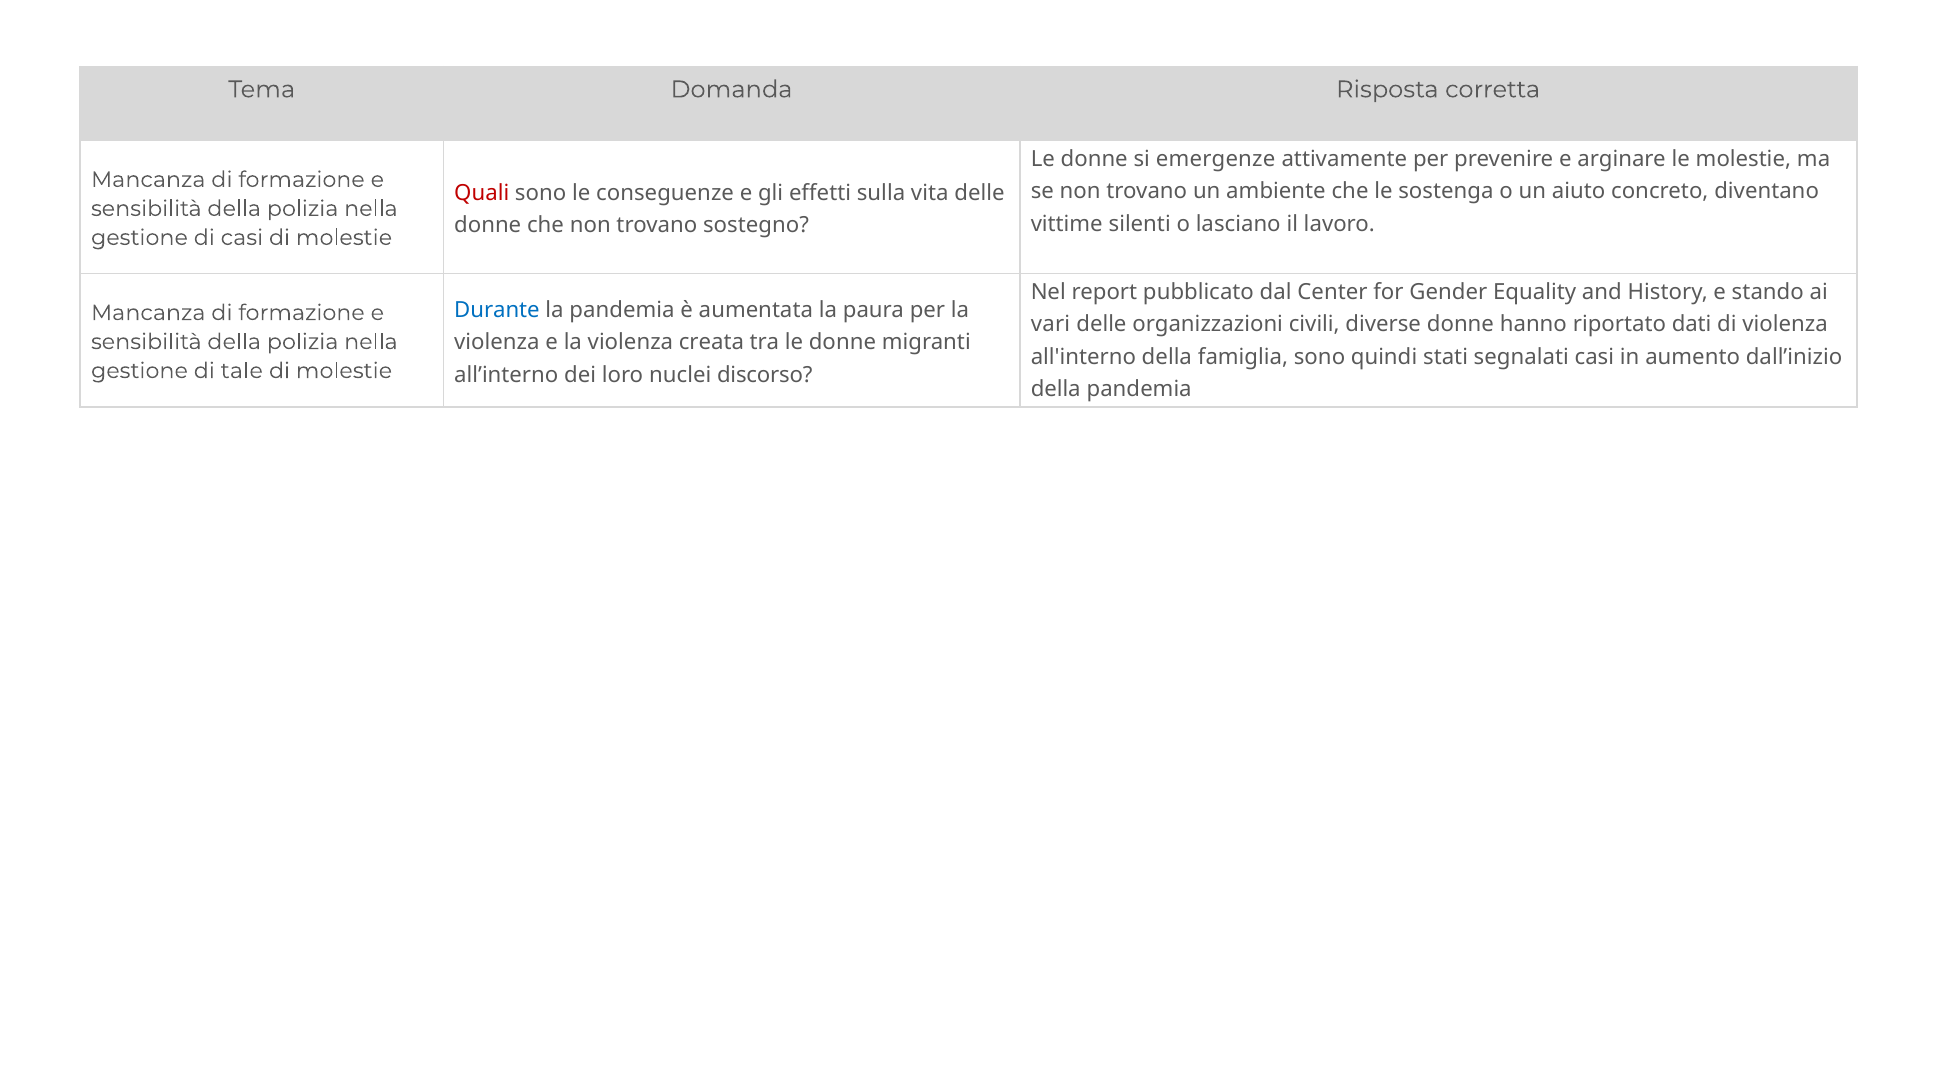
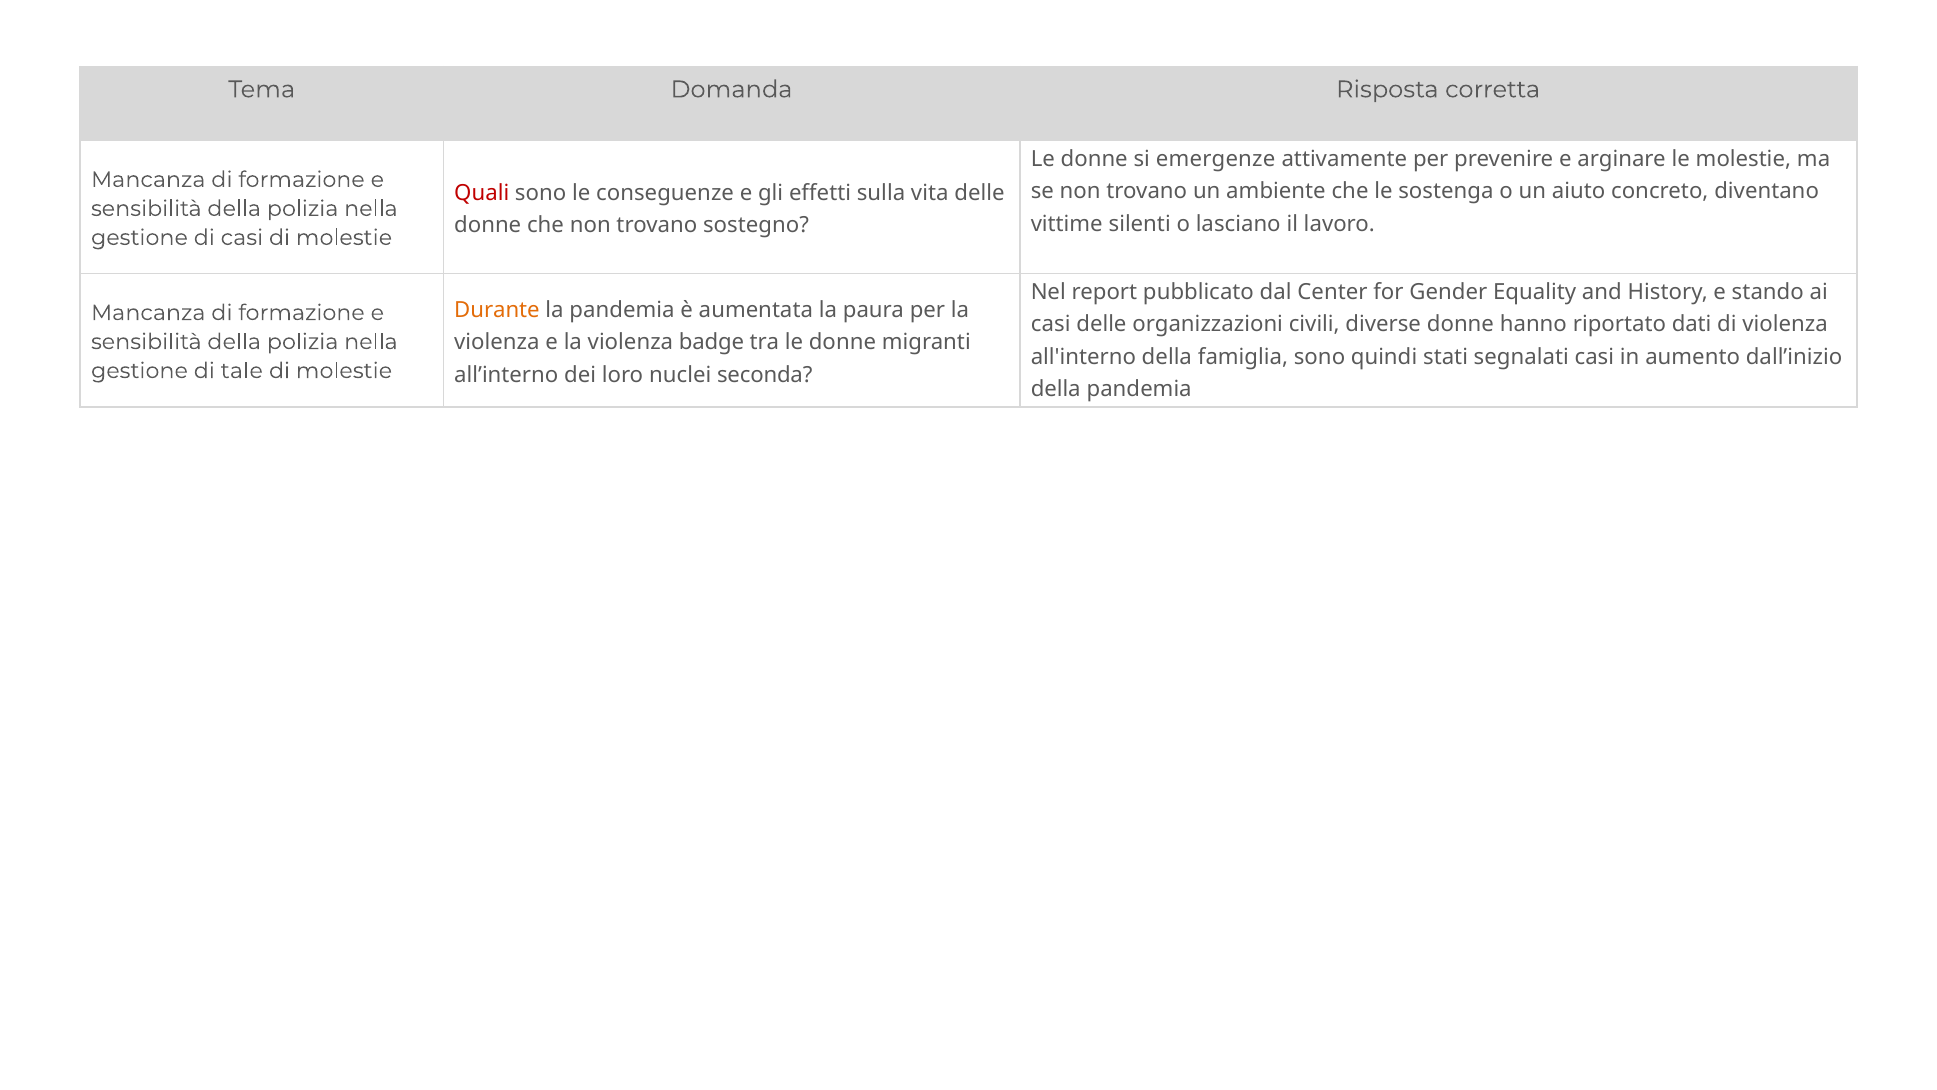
Durante colour: blue -> orange (497, 310)
vari: vari -> casi (1051, 324)
creata: creata -> badge (712, 342)
discorso: discorso -> seconda (765, 375)
